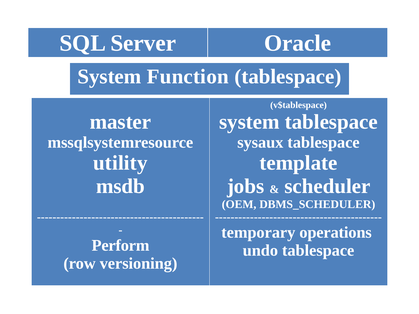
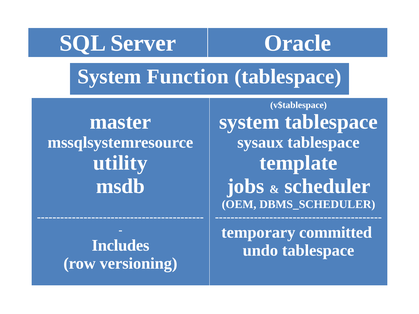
operations: operations -> committed (336, 233)
Perform: Perform -> Includes (121, 246)
